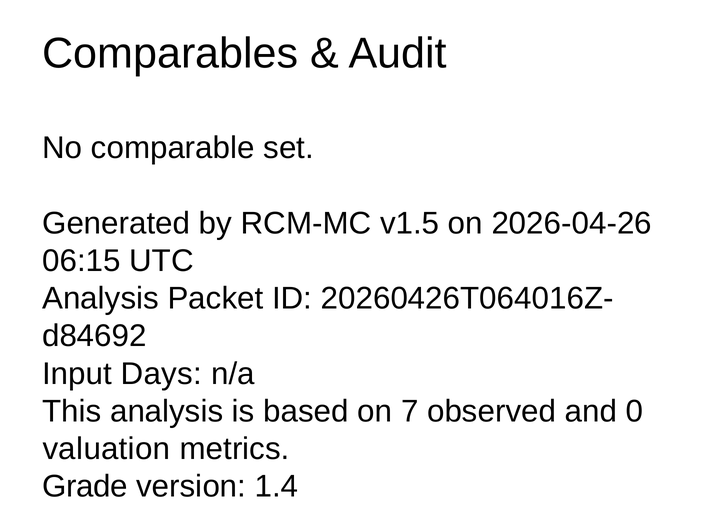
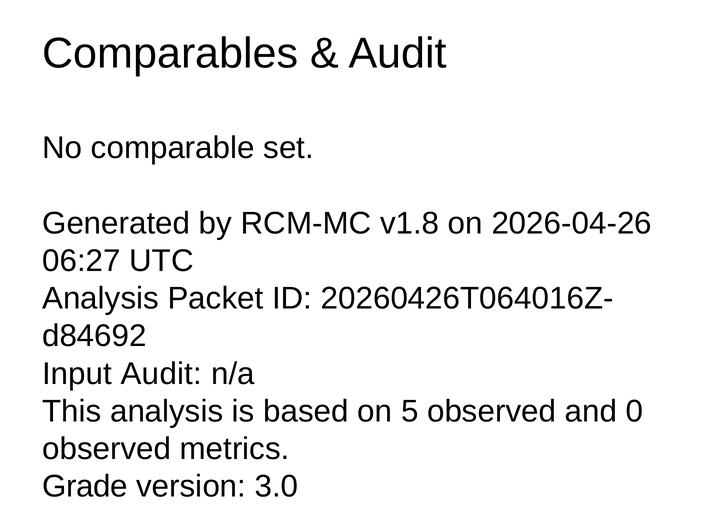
v1.5: v1.5 -> v1.8 (410, 223)
06:15: 06:15 -> 06:27 (81, 261)
Input Days: Days -> Audit (161, 373)
7: 7 -> 5 (410, 411)
valuation: valuation -> observed (107, 449)
1.4: 1.4 -> 3.0 (277, 486)
